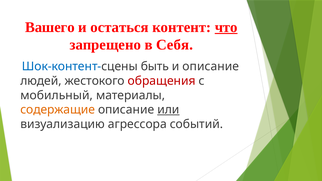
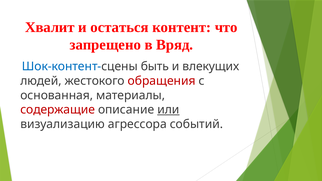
Вашего: Вашего -> Хвалит (50, 27)
что underline: present -> none (226, 27)
Себя: Себя -> Вряд (175, 45)
и описание: описание -> влекущих (211, 66)
мобильный: мобильный -> основанная (57, 95)
содержащие colour: orange -> red (58, 110)
